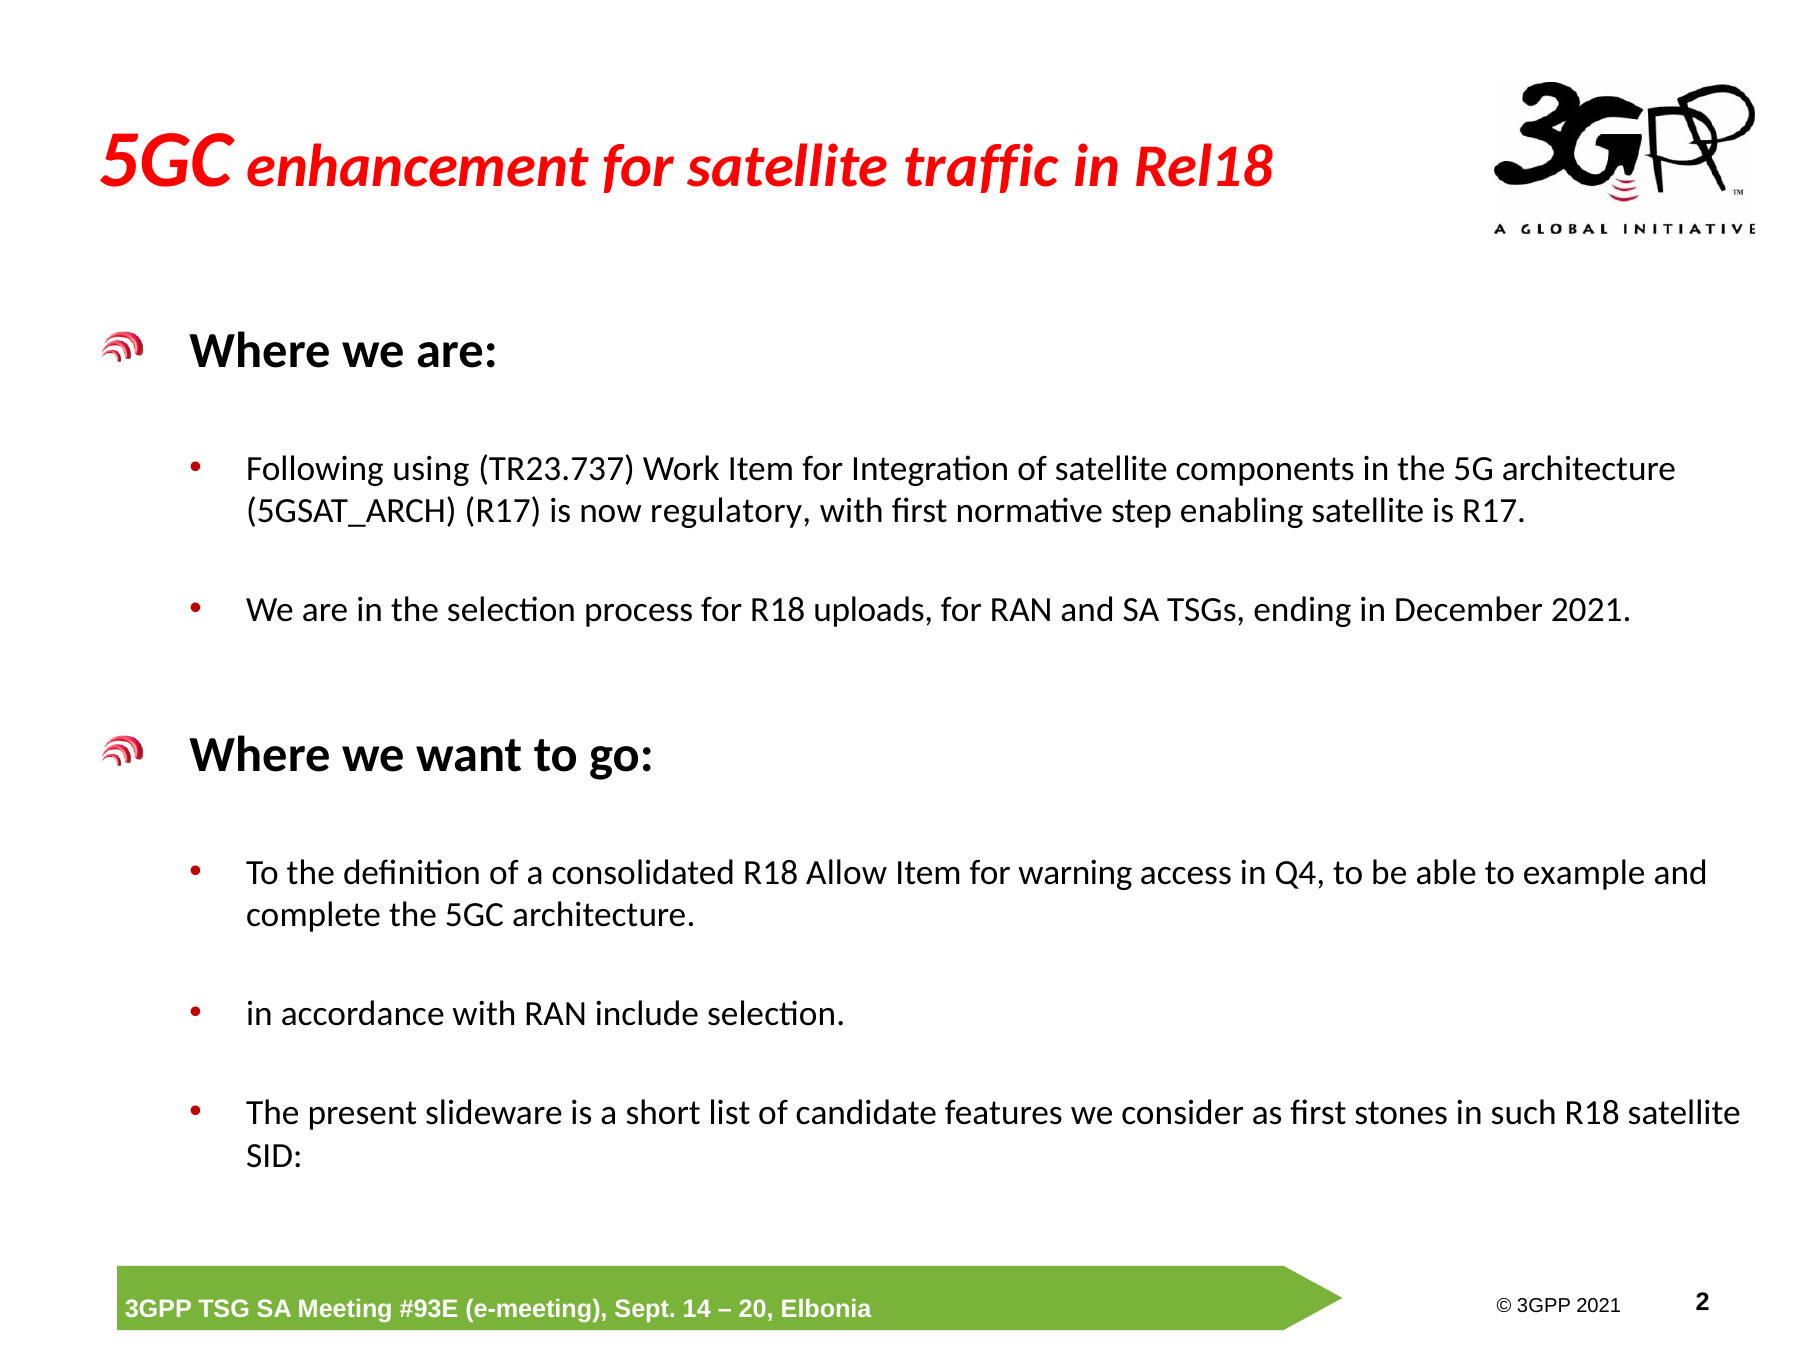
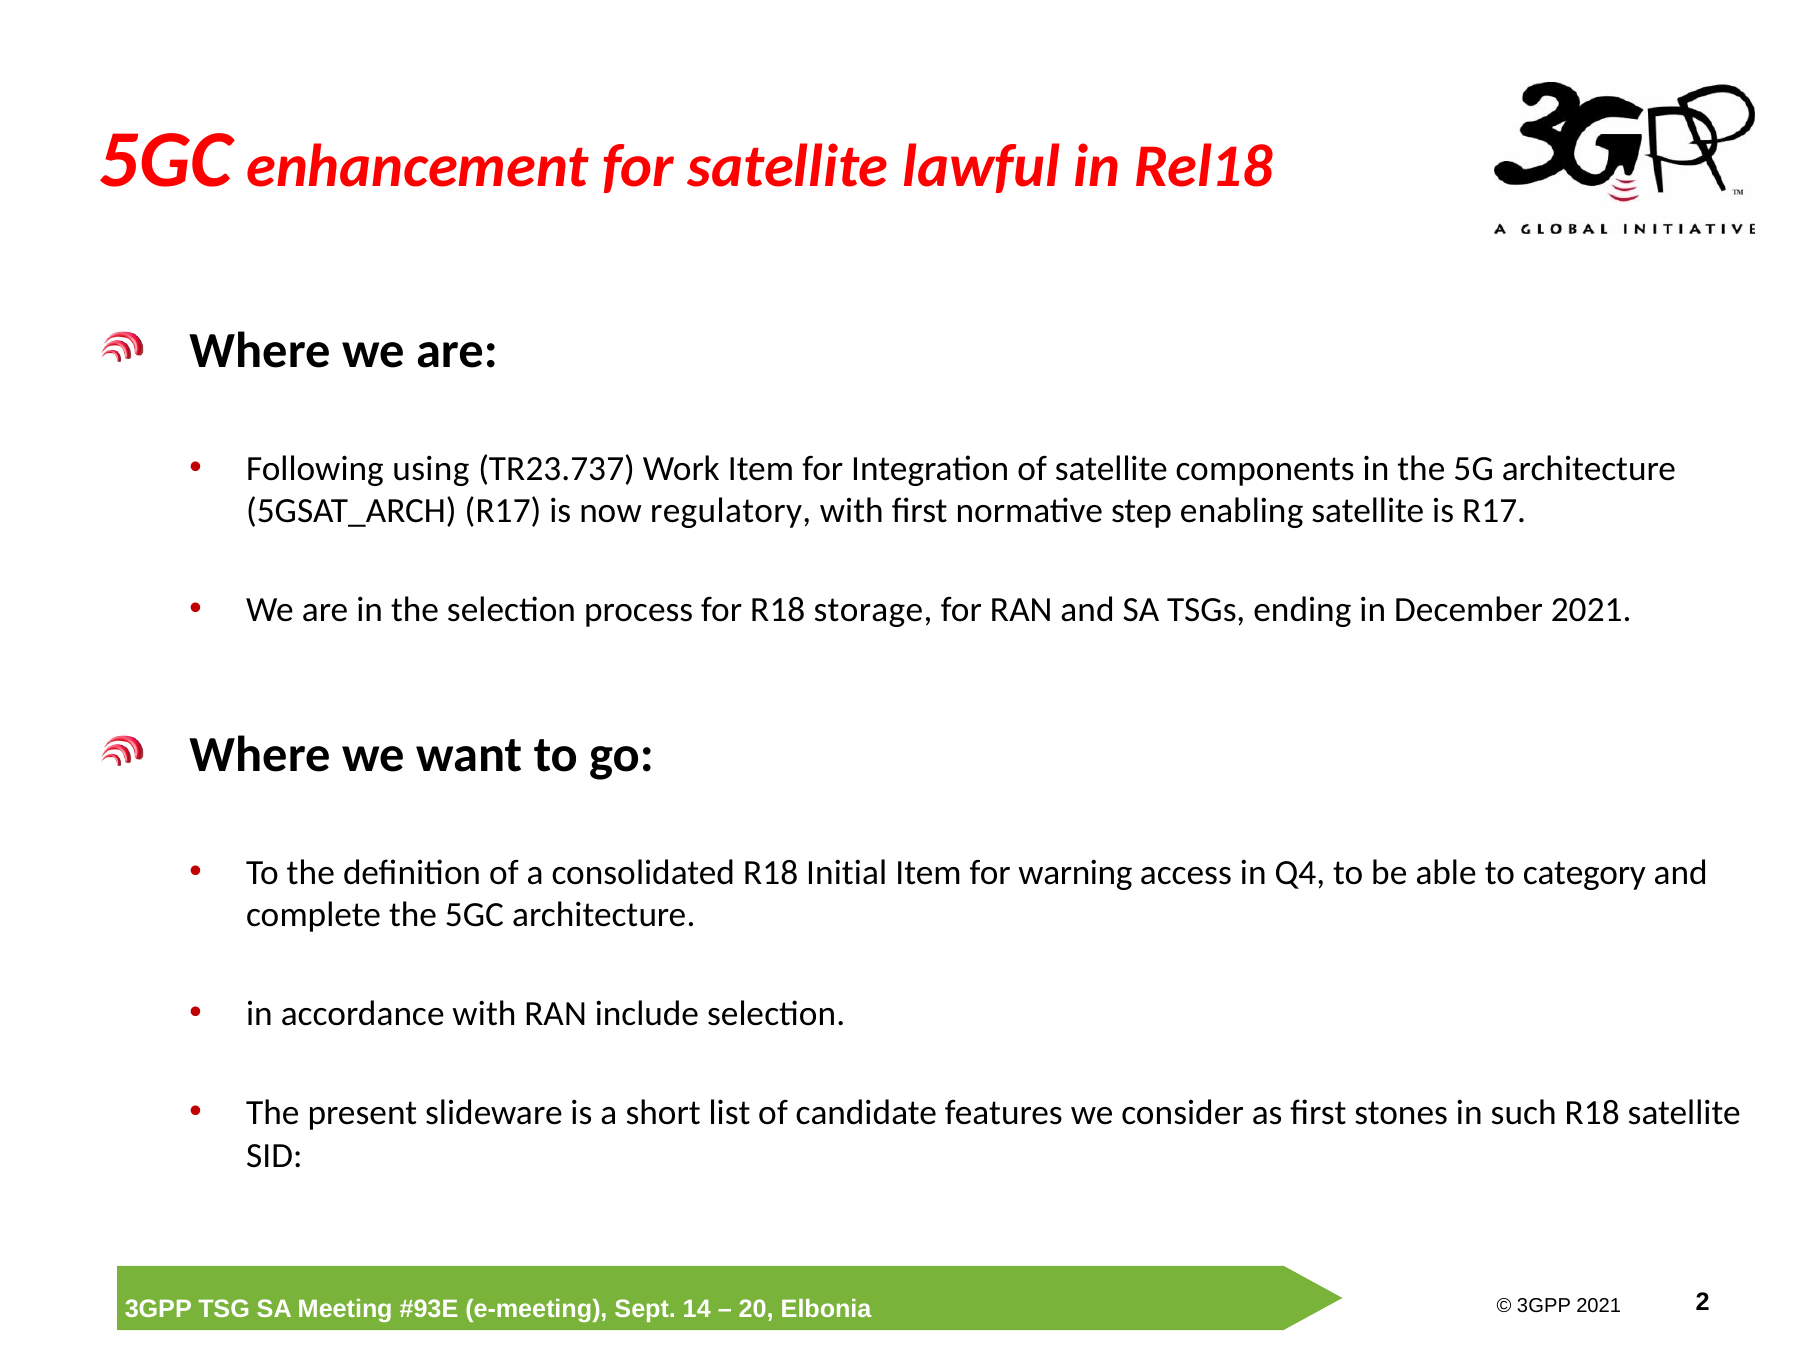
traffic: traffic -> lawful (981, 166)
uploads: uploads -> storage (873, 610)
Allow: Allow -> Initial (847, 873)
example: example -> category (1584, 873)
